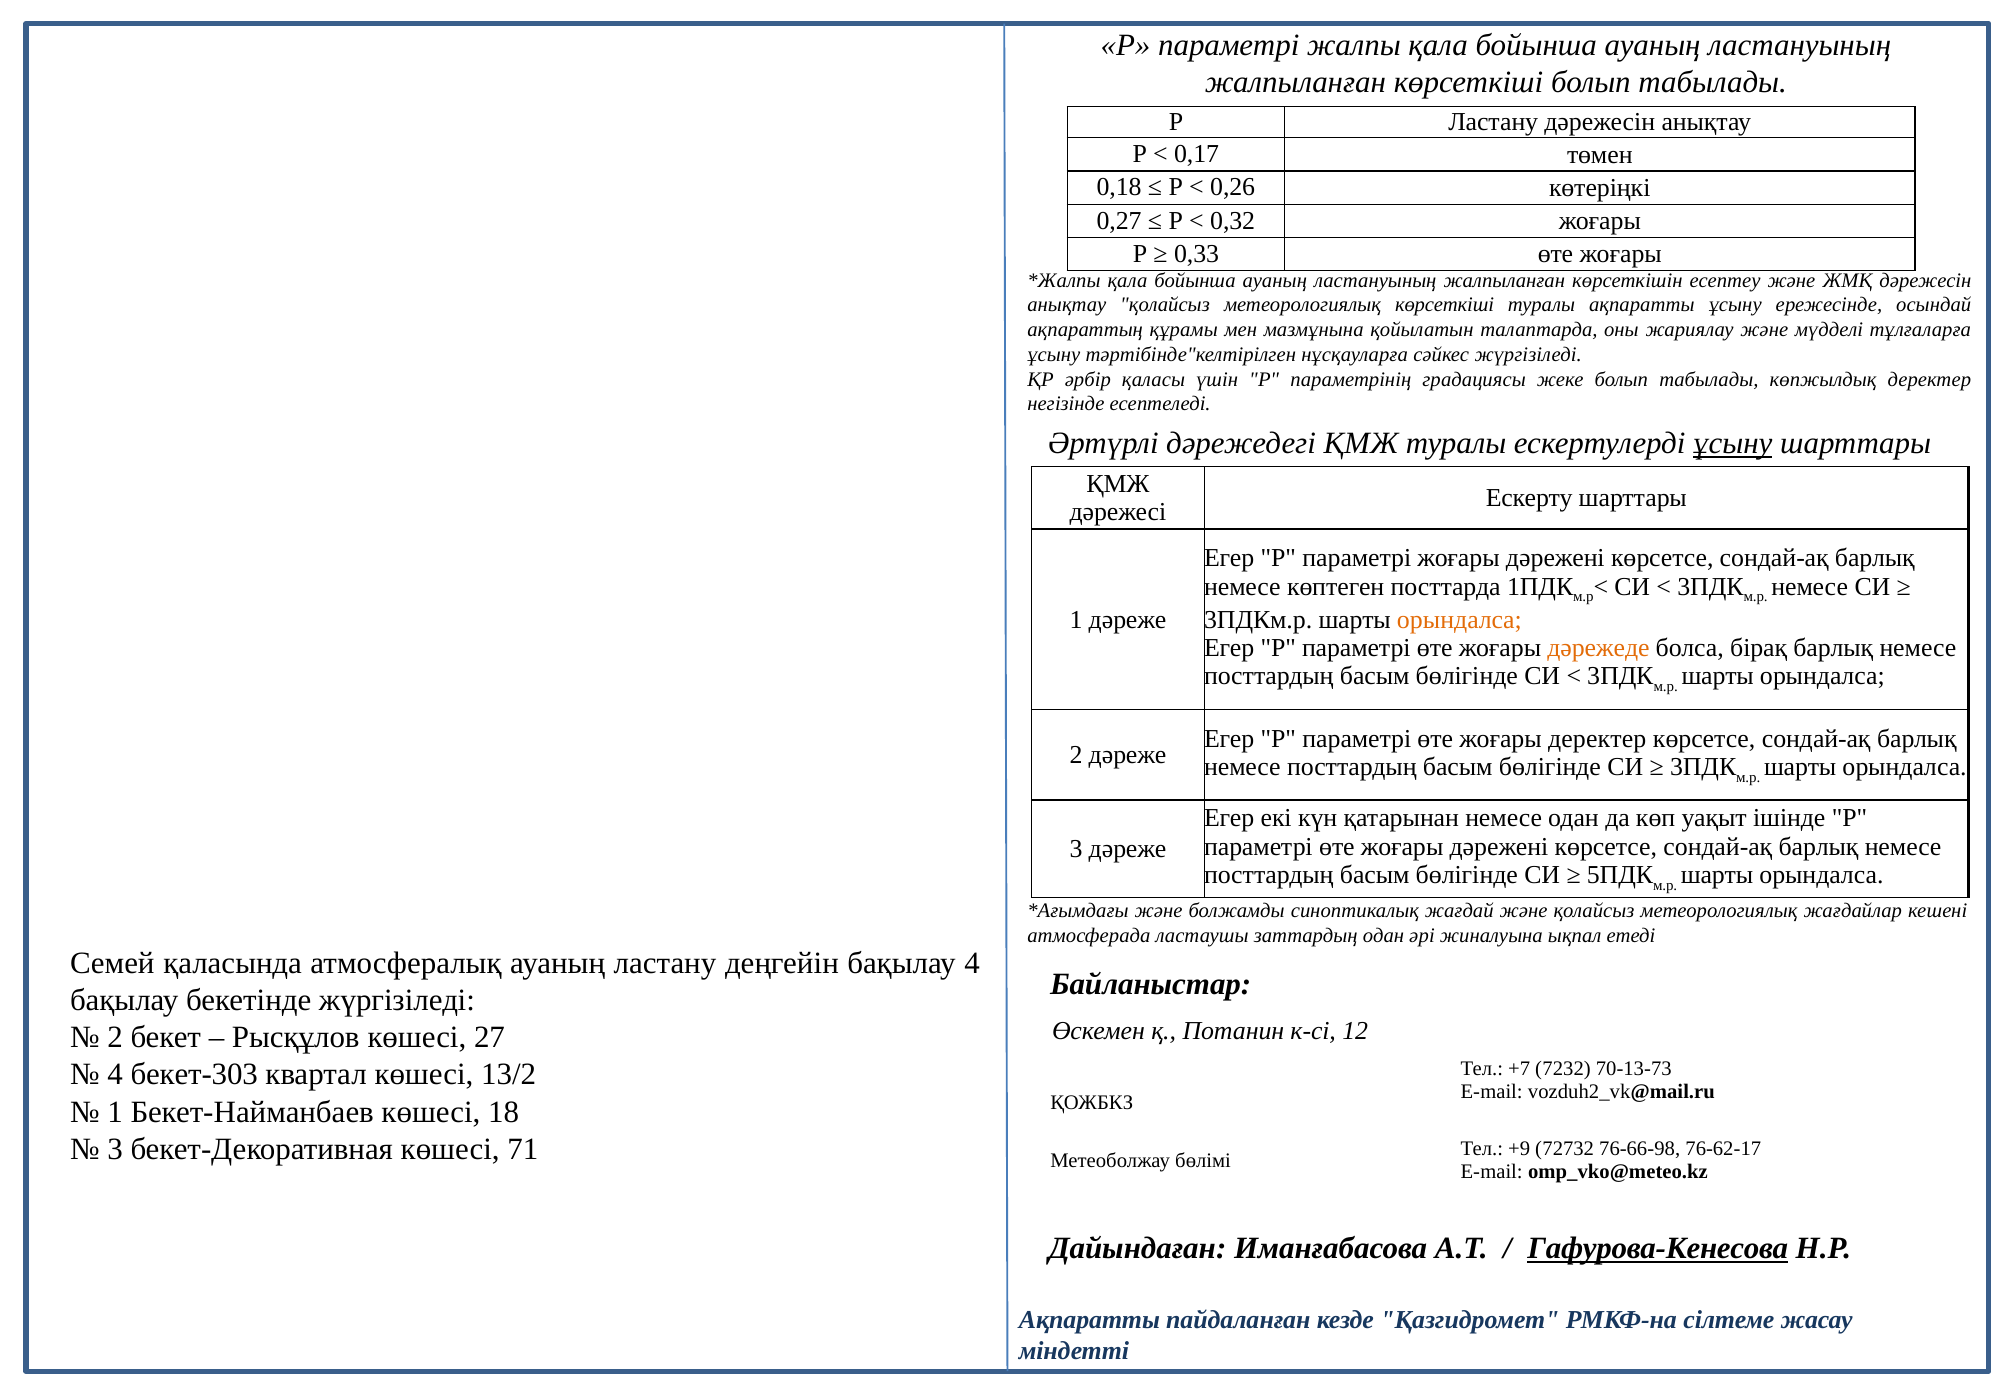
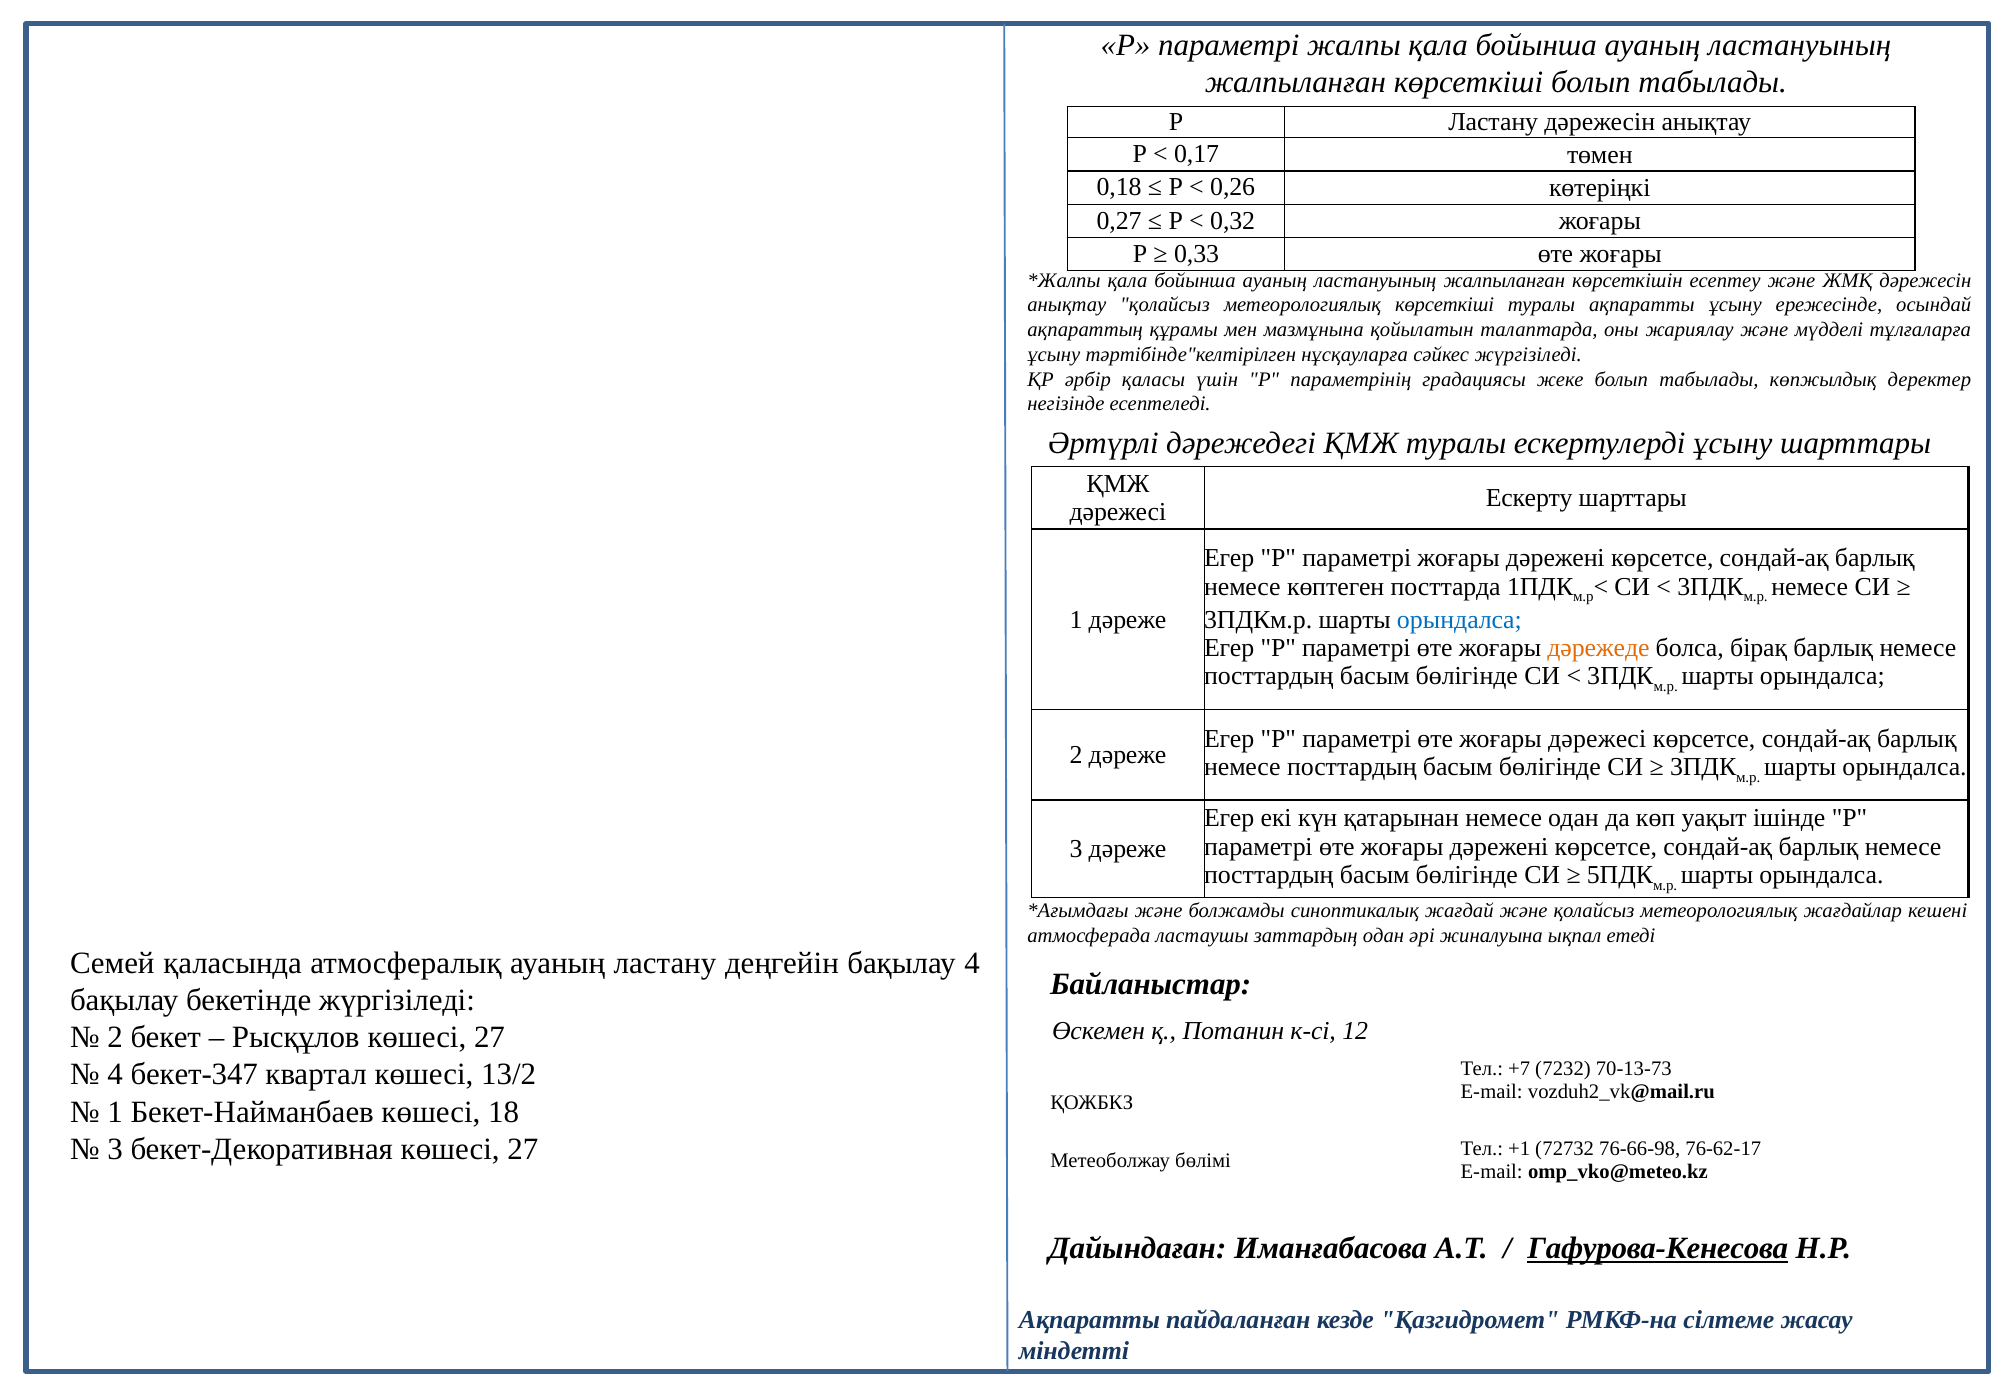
ұсыну underline: present -> none (1733, 443)
орындалса colour: orange -> blue (1459, 619)
жоғары деректер: деректер -> дәрежесі (1597, 739)
бекет-303: бекет-303 -> бекет-347 (194, 1075)
бекет-Декоративная көшесі 71: 71 -> 27 (523, 1149)
+9: +9 -> +1 (1519, 1149)
